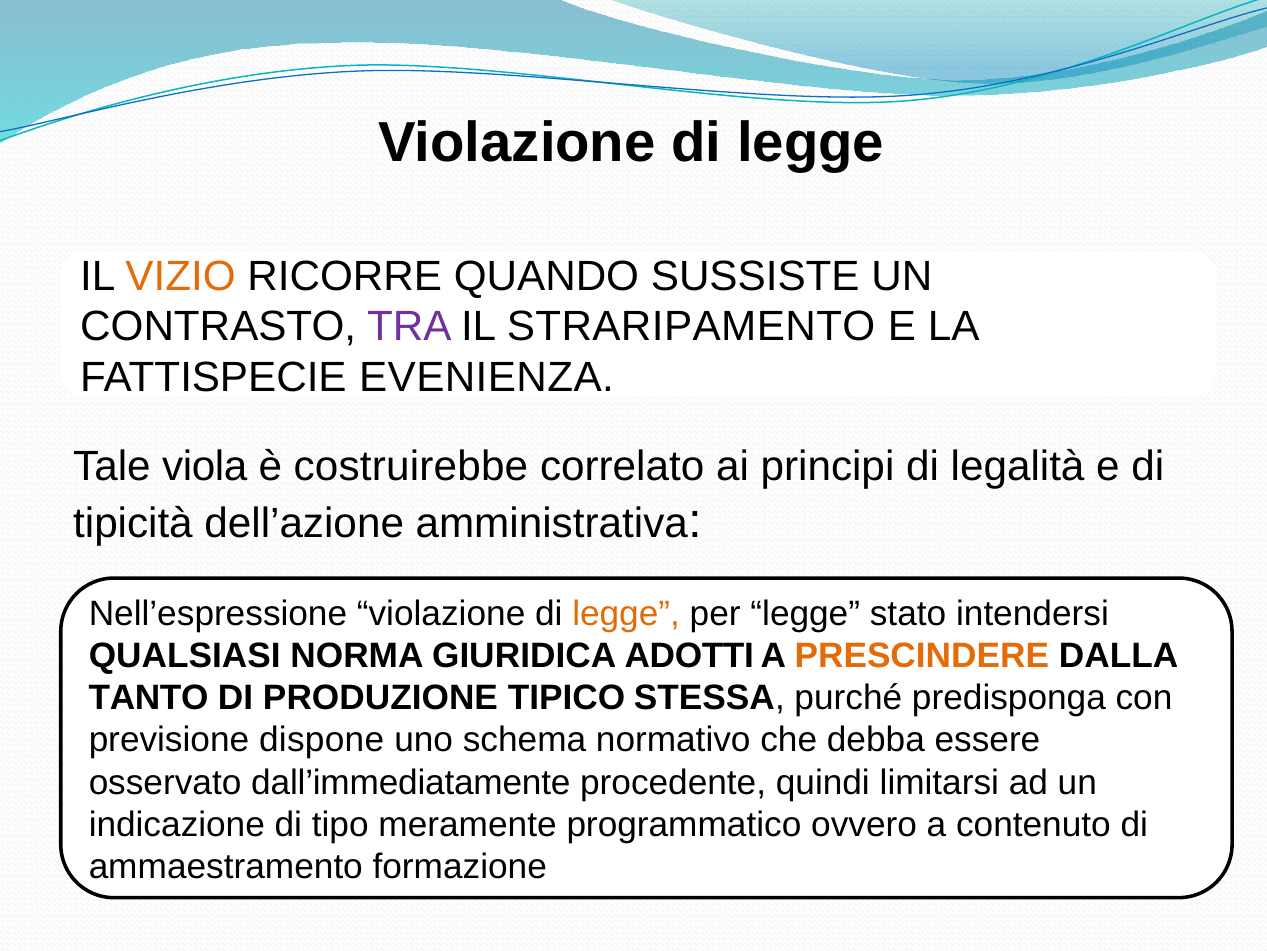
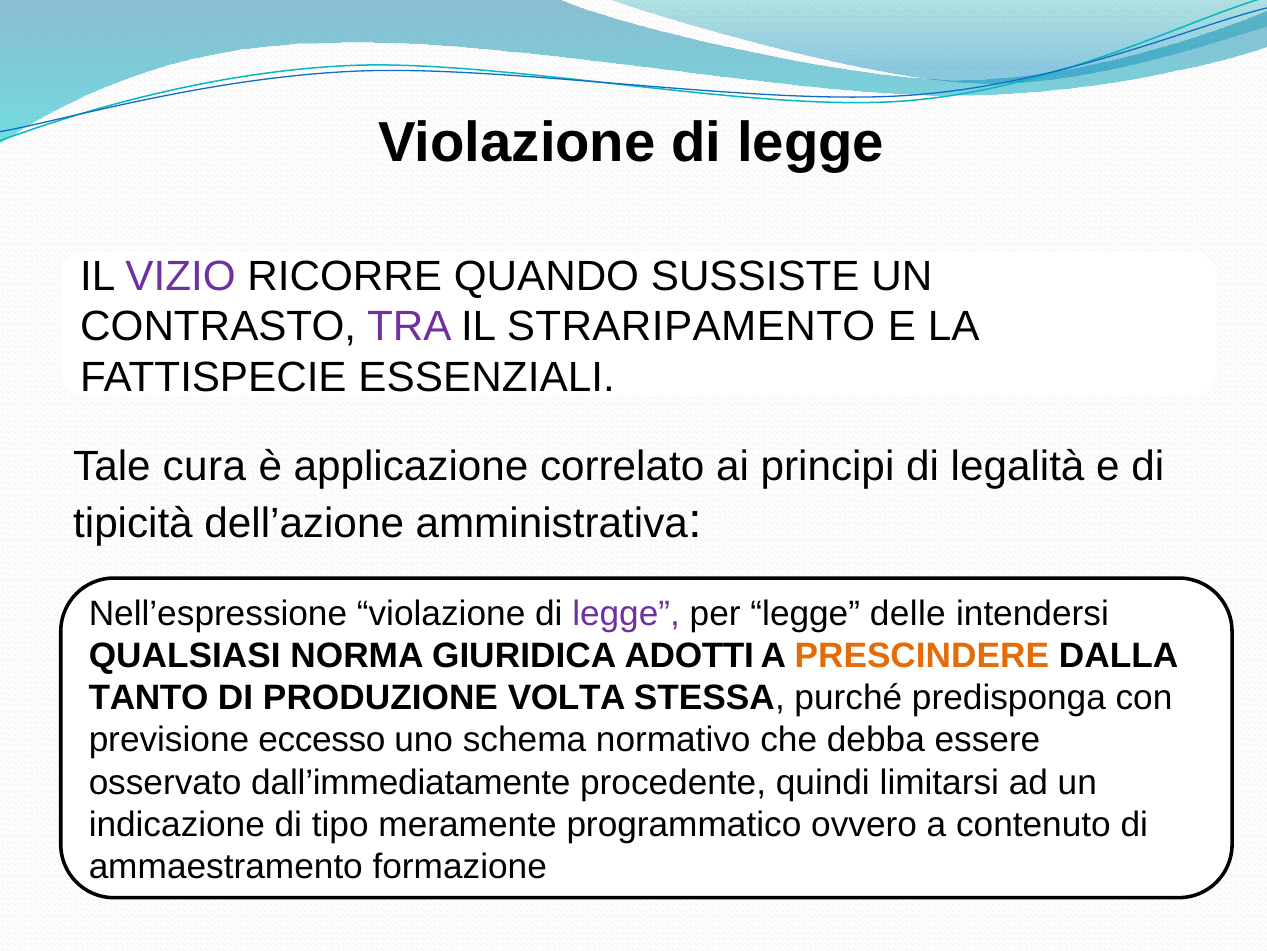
VIZIO colour: orange -> purple (181, 276)
EVENIENZA: EVENIENZA -> ESSENZIALI (487, 377)
viola: viola -> cura (204, 466)
costruirebbe: costruirebbe -> applicazione (411, 466)
legge colour: orange -> purple (626, 613)
stato: stato -> delle (908, 613)
TIPICO: TIPICO -> VOLTA (567, 697)
dispone: dispone -> eccesso (322, 740)
